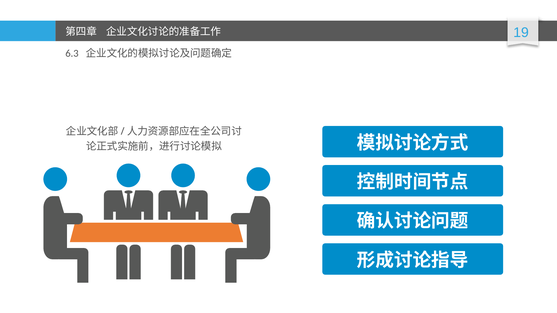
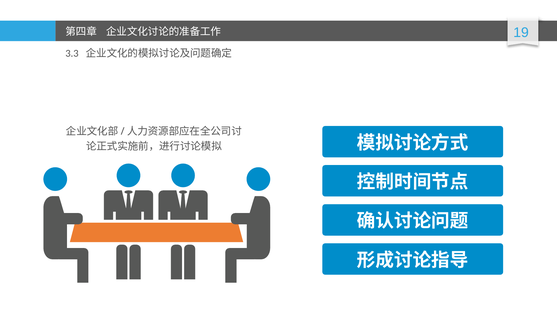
6.3: 6.3 -> 3.3 (72, 53)
